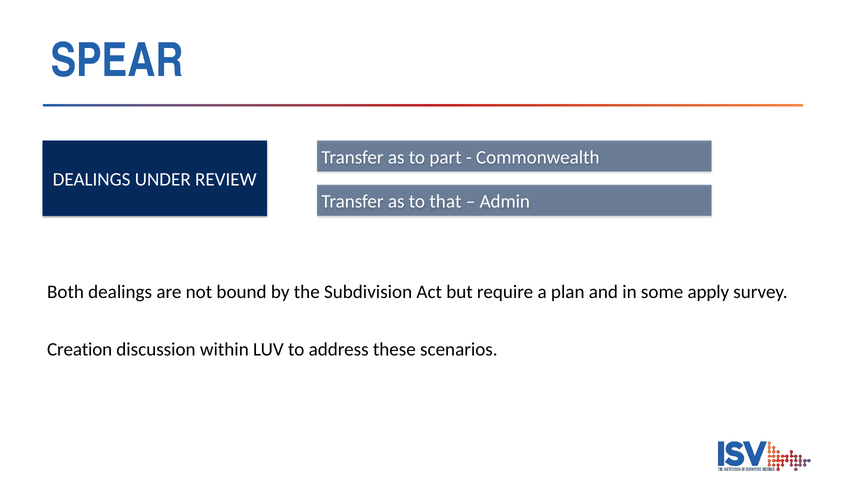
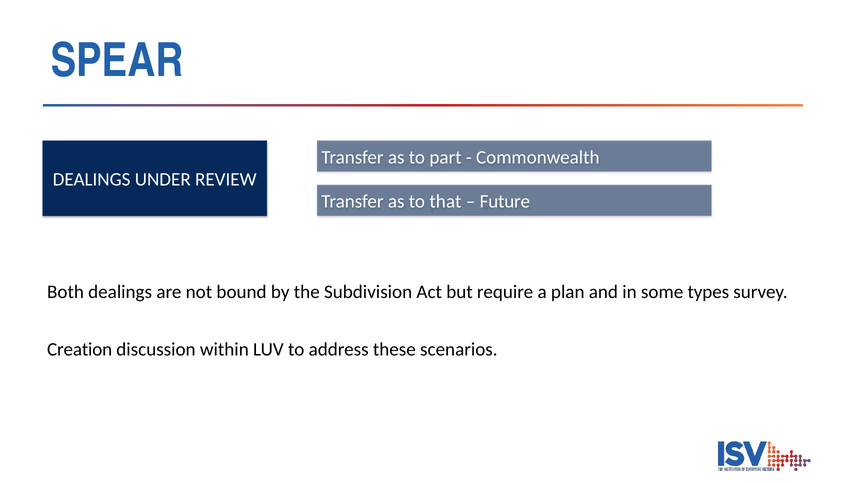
Admin: Admin -> Future (505, 202)
apply: apply -> types (708, 292)
